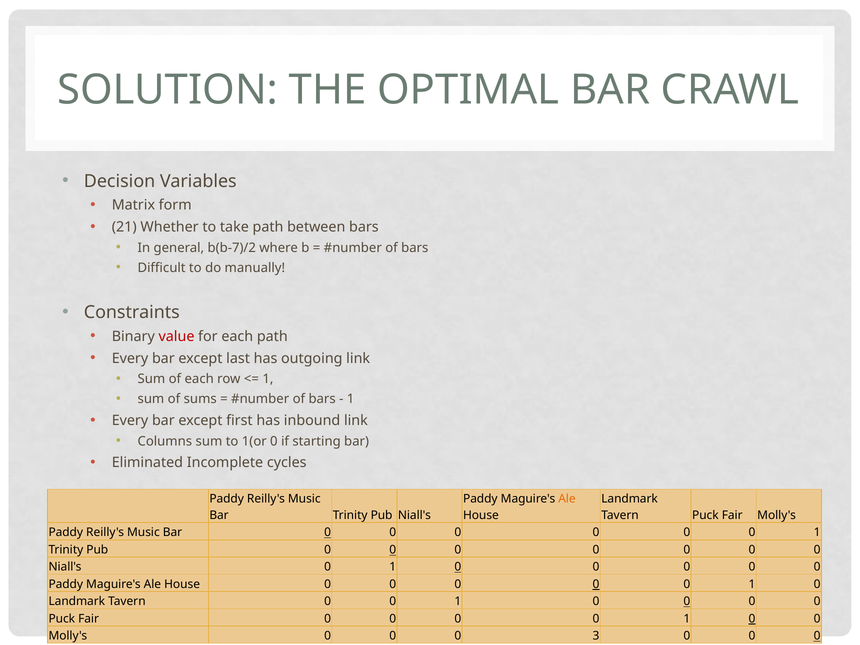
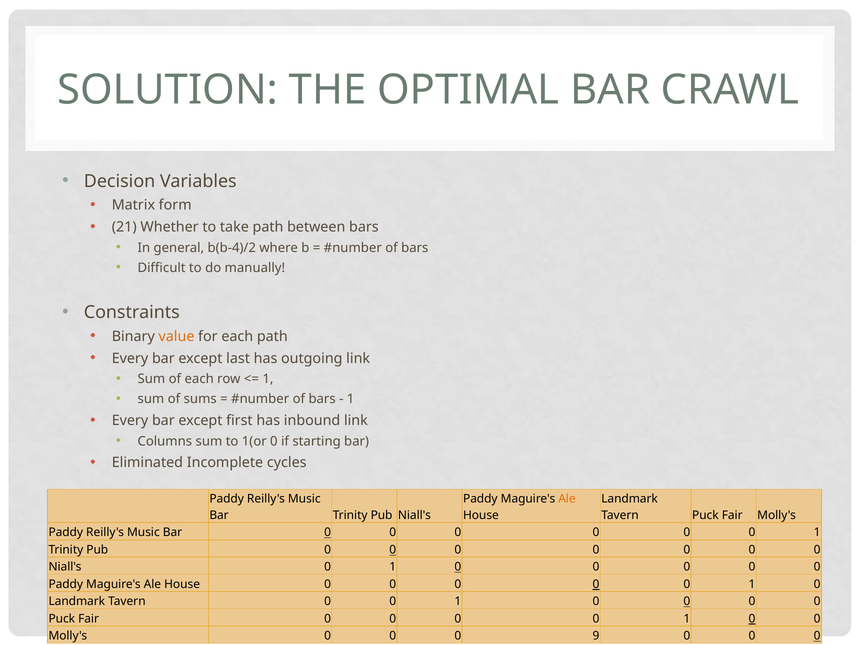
b(b-7)/2: b(b-7)/2 -> b(b-4)/2 (232, 248)
value colour: red -> orange (177, 336)
3: 3 -> 9 (596, 636)
